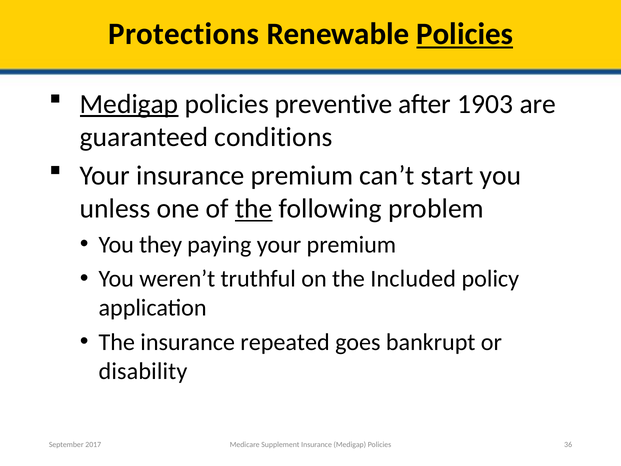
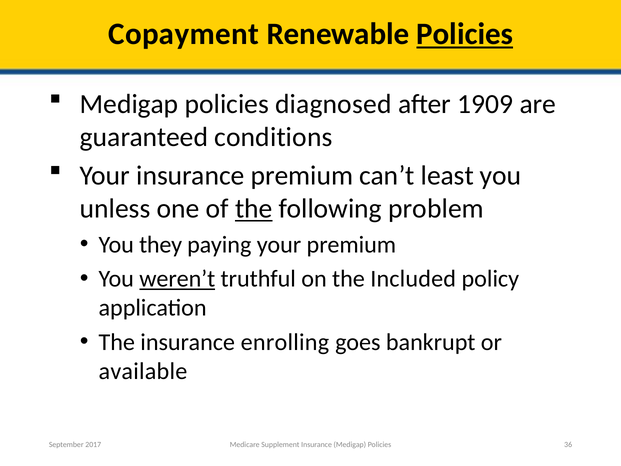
Protections: Protections -> Copayment (184, 34)
Medigap underline: present -> none (129, 104)
preventive: preventive -> diagnosed (333, 104)
1903: 1903 -> 1909 (485, 104)
start: start -> least (447, 176)
weren’t underline: none -> present (177, 279)
repeated: repeated -> enrolling (285, 342)
disability: disability -> available (143, 371)
